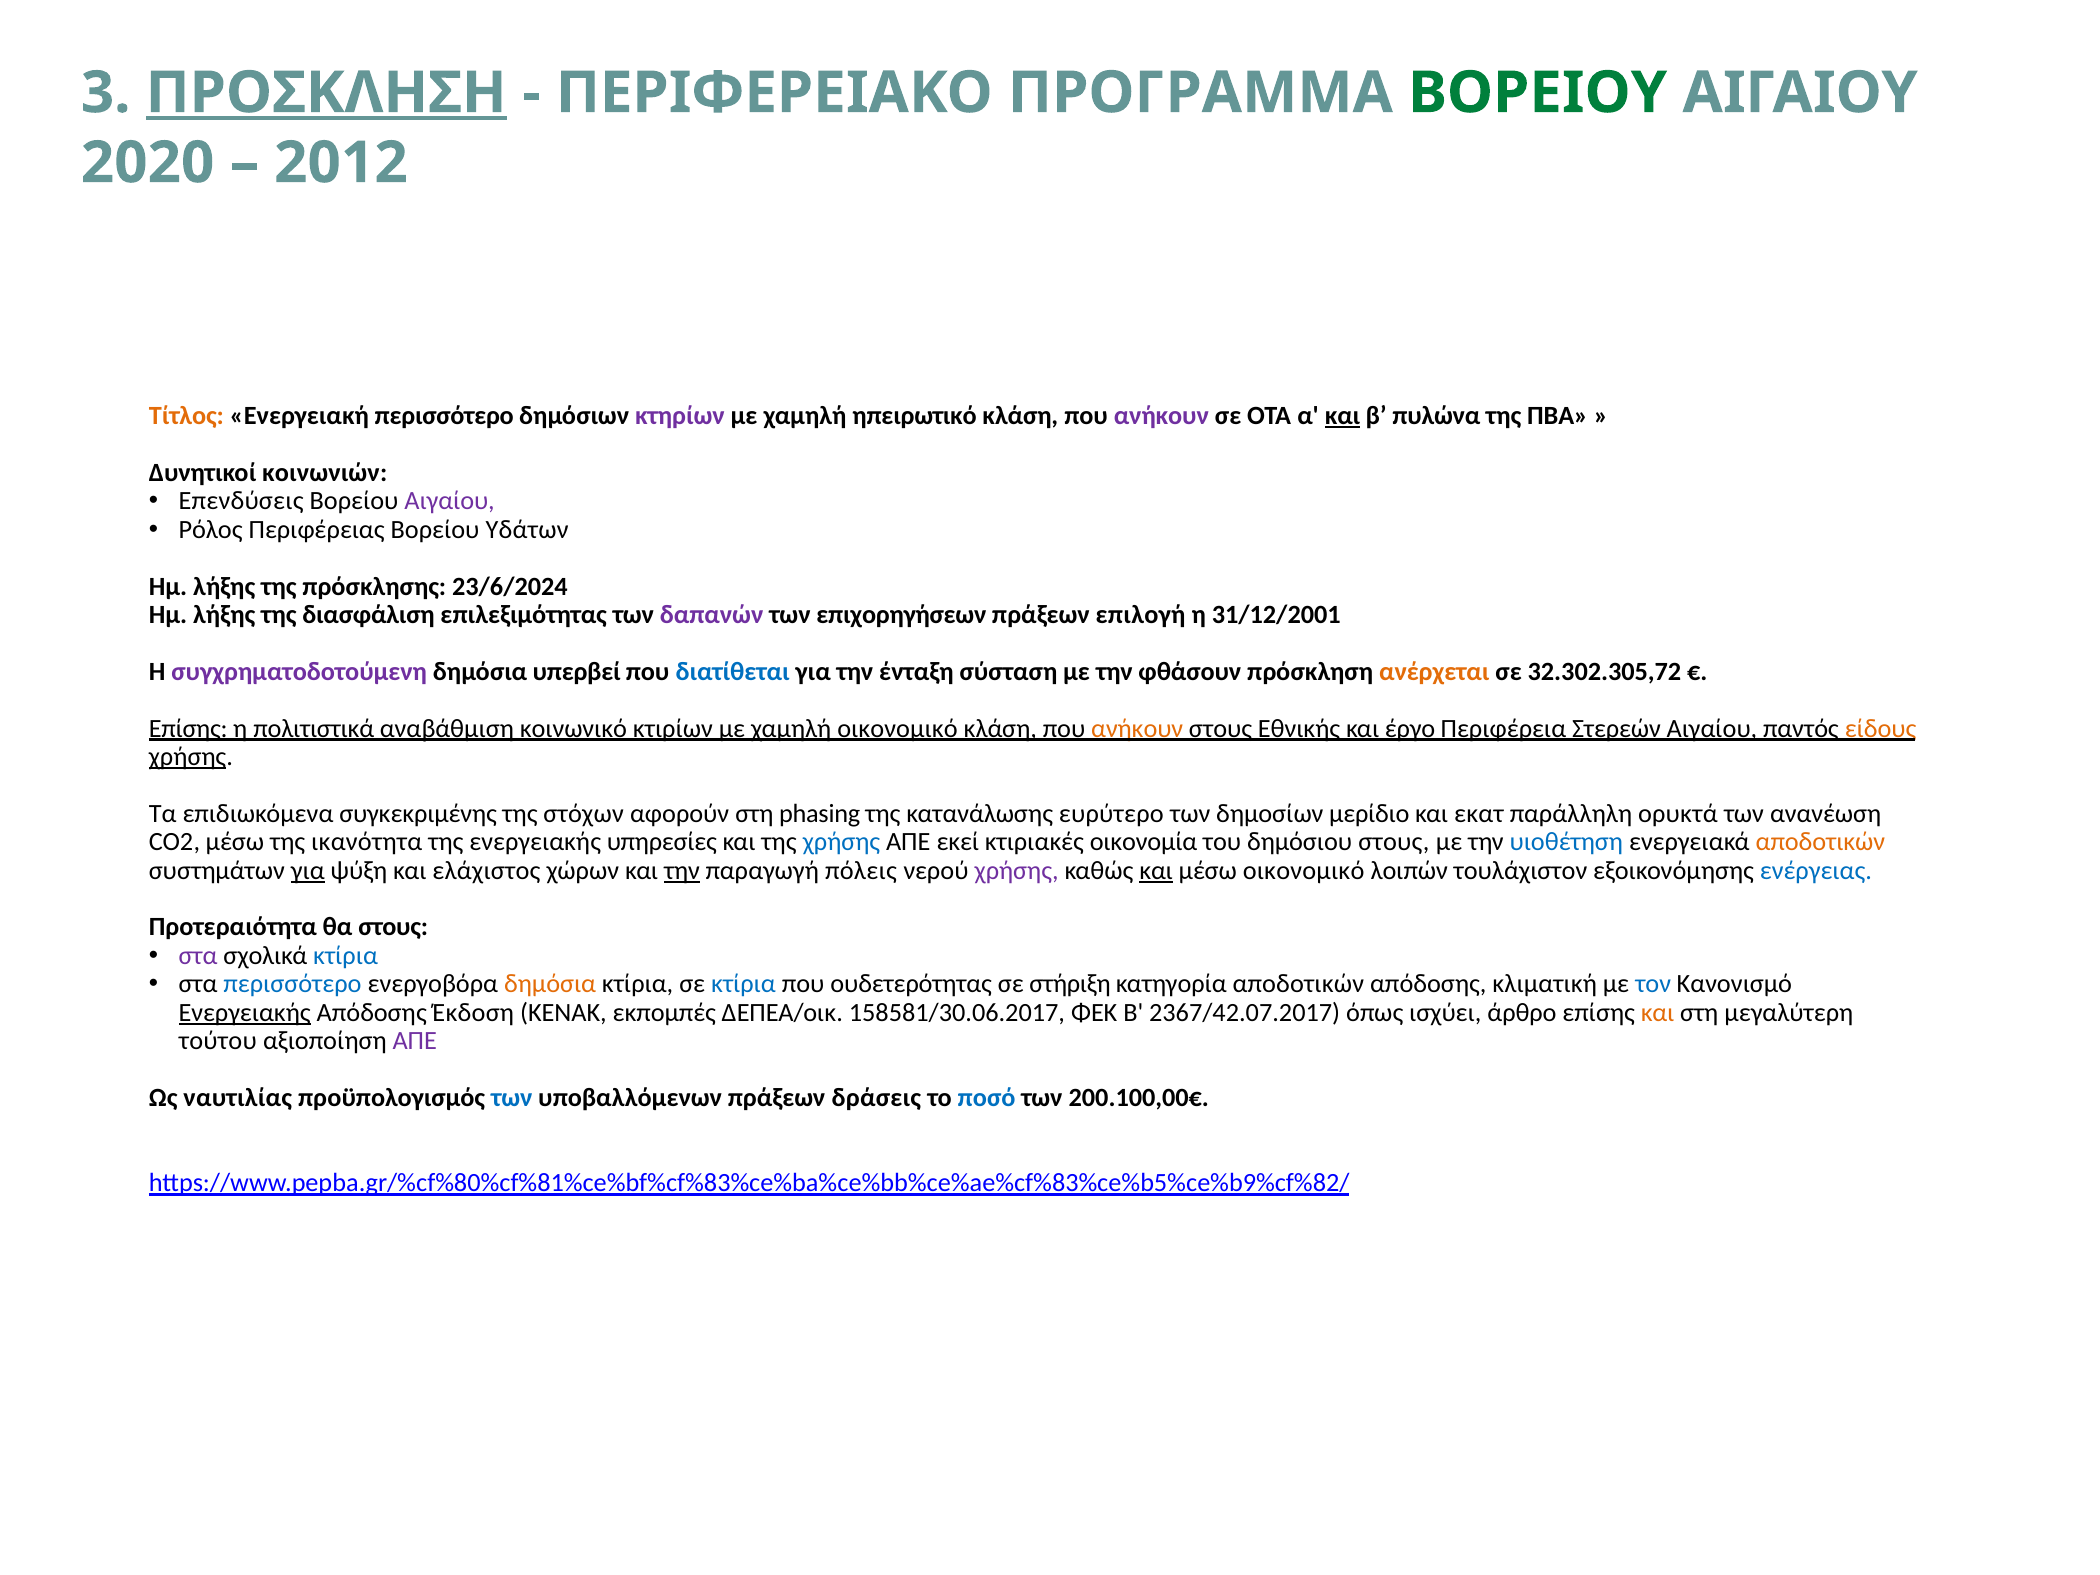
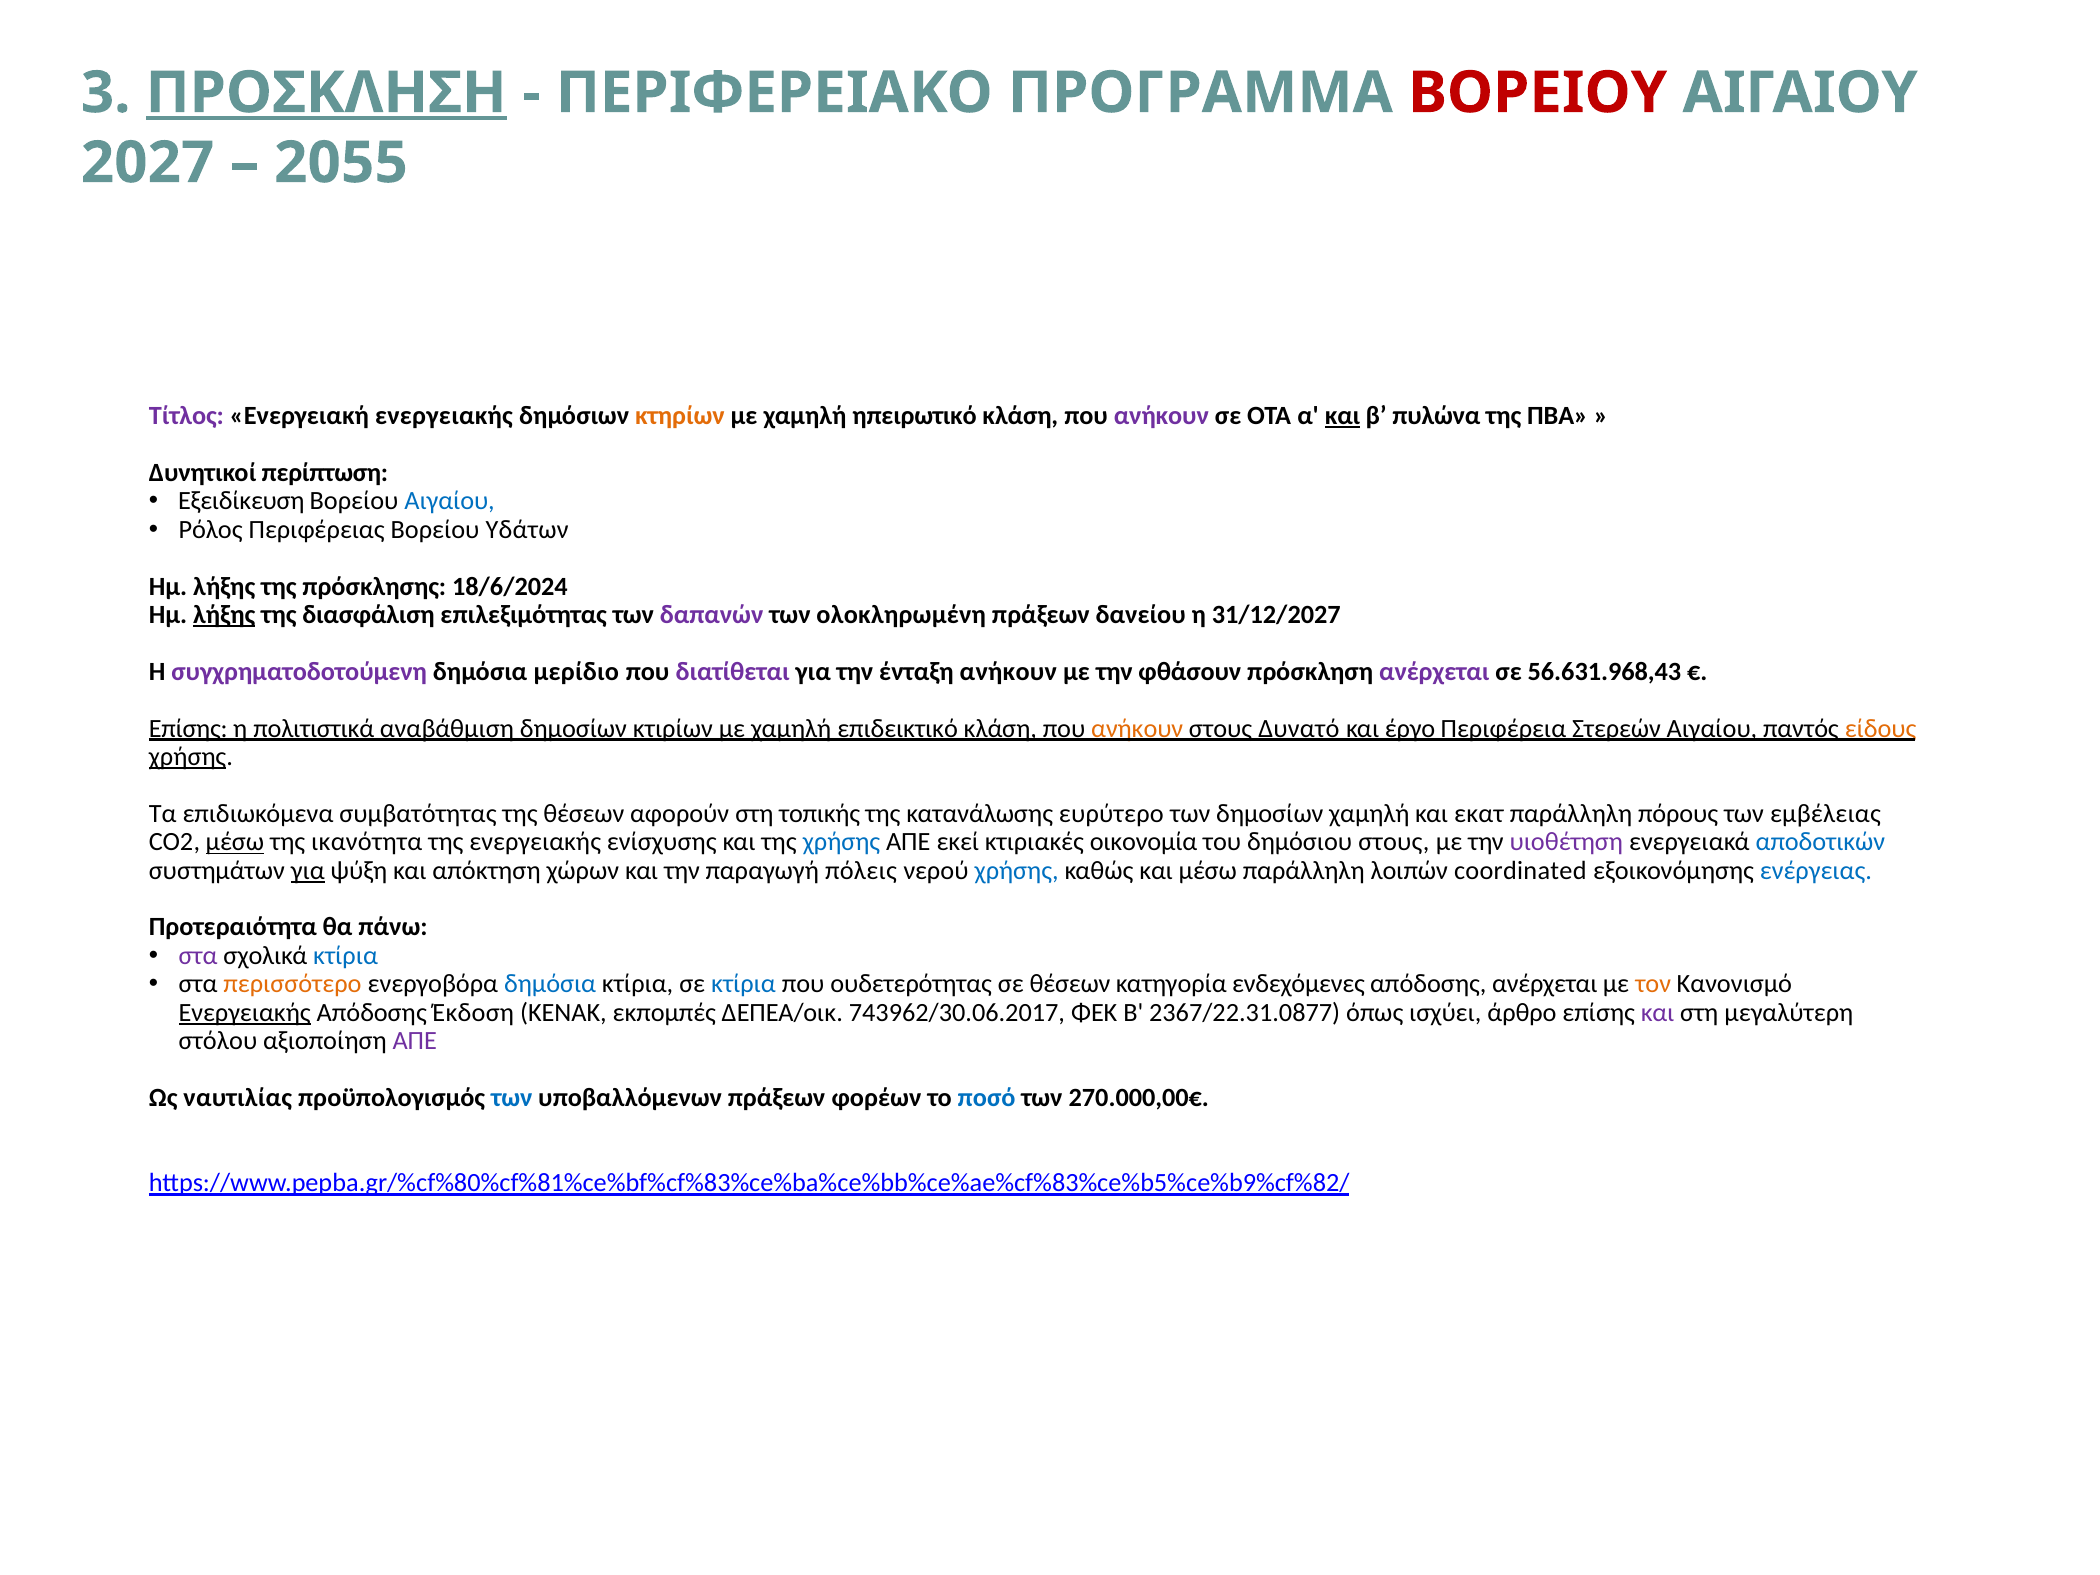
ΒΟΡΕΙΟΥ colour: green -> red (1538, 93)
2020: 2020 -> 2027 (148, 163)
2012: 2012 -> 2055 (341, 163)
Τίτλος colour: orange -> purple (186, 416)
Ενεργειακή περισσότερο: περισσότερο -> ενεργειακής (444, 416)
κτηρίων colour: purple -> orange (680, 416)
κοινωνιών: κοινωνιών -> περίπτωση (325, 473)
Επενδύσεις: Επενδύσεις -> Εξειδίκευση (241, 501)
Αιγαίου colour: purple -> blue (450, 501)
23/6/2024: 23/6/2024 -> 18/6/2024 (510, 586)
λήξης underline: none -> present (224, 615)
επιχορηγήσεων: επιχορηγήσεων -> ολοκληρωμένη (901, 615)
επιλογή: επιλογή -> δανείου (1141, 615)
31/12/2001: 31/12/2001 -> 31/12/2027 (1276, 615)
υπερβεί: υπερβεί -> μερίδιο (576, 672)
διατίθεται colour: blue -> purple (733, 672)
ένταξη σύσταση: σύσταση -> ανήκουν (1008, 672)
ανέρχεται colour: orange -> purple (1434, 672)
32.302.305,72: 32.302.305,72 -> 56.631.968,43 (1604, 672)
αναβάθμιση κοινωνικό: κοινωνικό -> δημοσίων (573, 728)
χαμηλή οικονομικό: οικονομικό -> επιδεικτικό (898, 728)
Εθνικής: Εθνικής -> Δυνατό (1299, 728)
συγκεκριμένης: συγκεκριμένης -> συμβατότητας (418, 814)
της στόχων: στόχων -> θέσεων (584, 814)
phasing: phasing -> τοπικής (820, 814)
δημοσίων μερίδιο: μερίδιο -> χαμηλή (1369, 814)
ορυκτά: ορυκτά -> πόρους (1678, 814)
ανανέωση: ανανέωση -> εμβέλειας (1825, 814)
μέσω underline: none -> present (235, 842)
υπηρεσίες: υπηρεσίες -> ενίσχυσης (662, 842)
υιοθέτηση colour: blue -> purple (1566, 842)
αποδοτικών colour: orange -> blue (1820, 842)
ελάχιστος: ελάχιστος -> απόκτηση (486, 871)
την underline: present -> none (682, 871)
χρήσης colour: purple -> blue (1017, 871)
και underline: present -> none (1156, 871)
μέσω οικονομικό: οικονομικό -> παράλληλη (1304, 871)
τουλάχιστον: τουλάχιστον -> coordinated (1520, 871)
θα στους: στους -> πάνω (393, 927)
περισσότερο colour: blue -> orange (292, 984)
δημόσια colour: orange -> blue (550, 984)
σε στήριξη: στήριξη -> θέσεων (1070, 984)
κατηγορία αποδοτικών: αποδοτικών -> ενδεχόμενες (1299, 984)
απόδοσης κλιματική: κλιματική -> ανέρχεται (1545, 984)
τον colour: blue -> orange (1653, 984)
158581/30.06.2017: 158581/30.06.2017 -> 743962/30.06.2017 (957, 1013)
2367/42.07.2017: 2367/42.07.2017 -> 2367/22.31.0877 (1245, 1013)
και colour: orange -> purple (1658, 1013)
τούτου: τούτου -> στόλου (218, 1041)
δράσεις: δράσεις -> φορέων (876, 1098)
200.100,00€: 200.100,00€ -> 270.000,00€ (1139, 1098)
